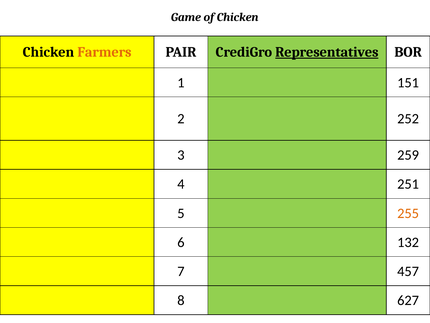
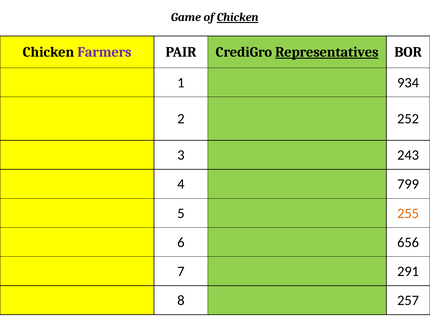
Chicken underline: none -> present (238, 17)
Farmers colour: orange -> purple (104, 52)
151: 151 -> 934 (408, 83)
259: 259 -> 243 (408, 155)
251: 251 -> 799 (408, 184)
132: 132 -> 656 (408, 242)
457: 457 -> 291 (408, 271)
627: 627 -> 257 (408, 300)
